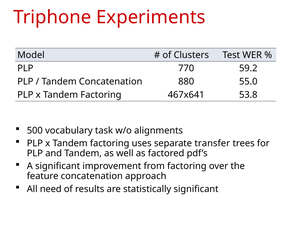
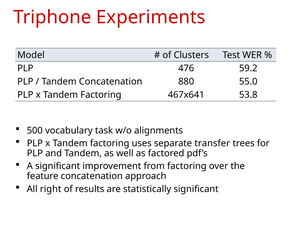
770: 770 -> 476 (186, 68)
need: need -> right (51, 189)
